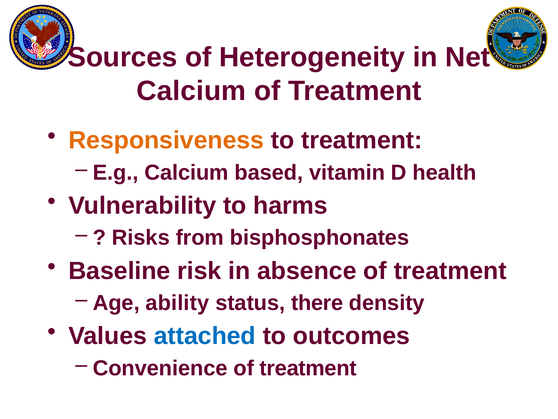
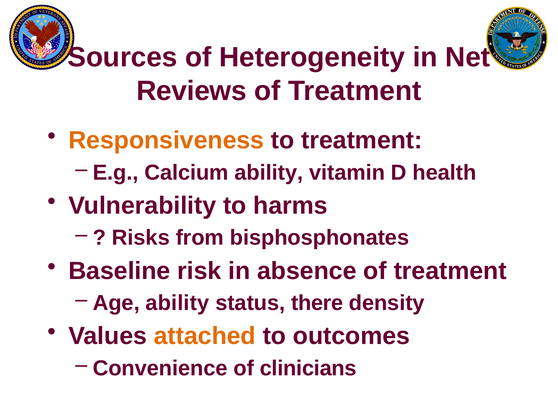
Calcium: Calcium -> Reviews (191, 91)
Calcium based: based -> ability (269, 172)
attached colour: blue -> orange (205, 336)
Convenience of treatment: treatment -> clinicians (308, 368)
